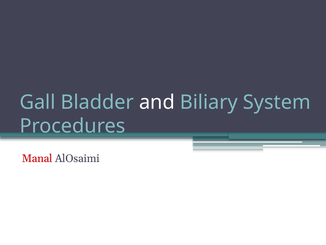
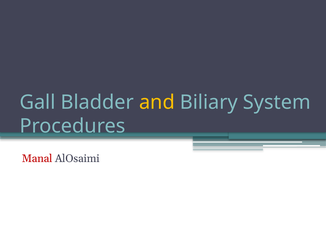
and colour: white -> yellow (157, 102)
